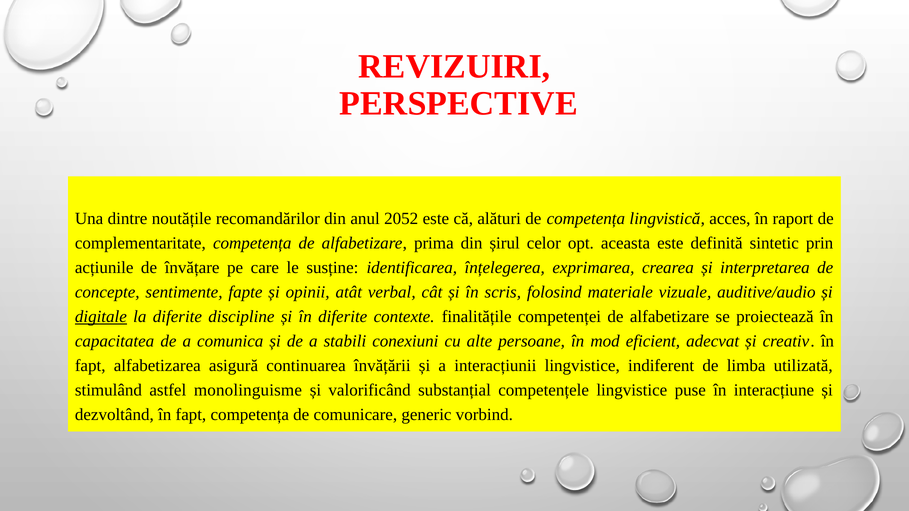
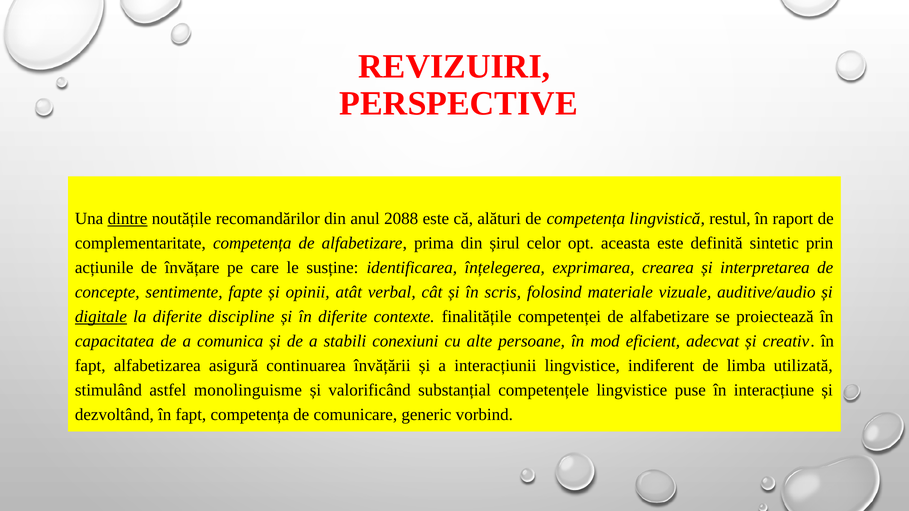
dintre underline: none -> present (128, 219)
2052: 2052 -> 2088 (401, 219)
acces: acces -> restul (730, 219)
